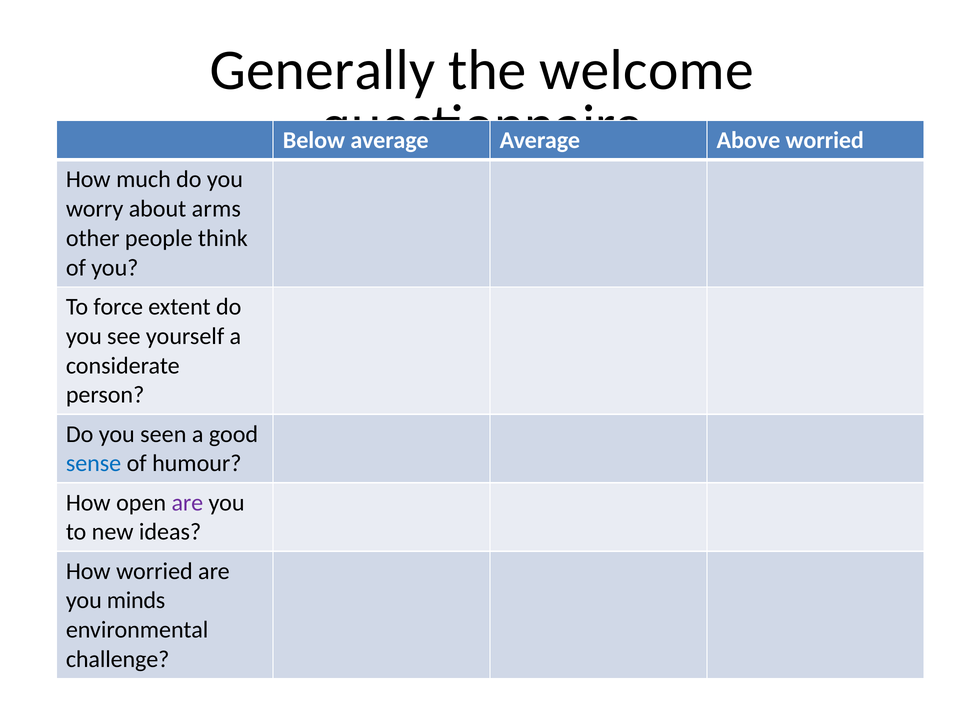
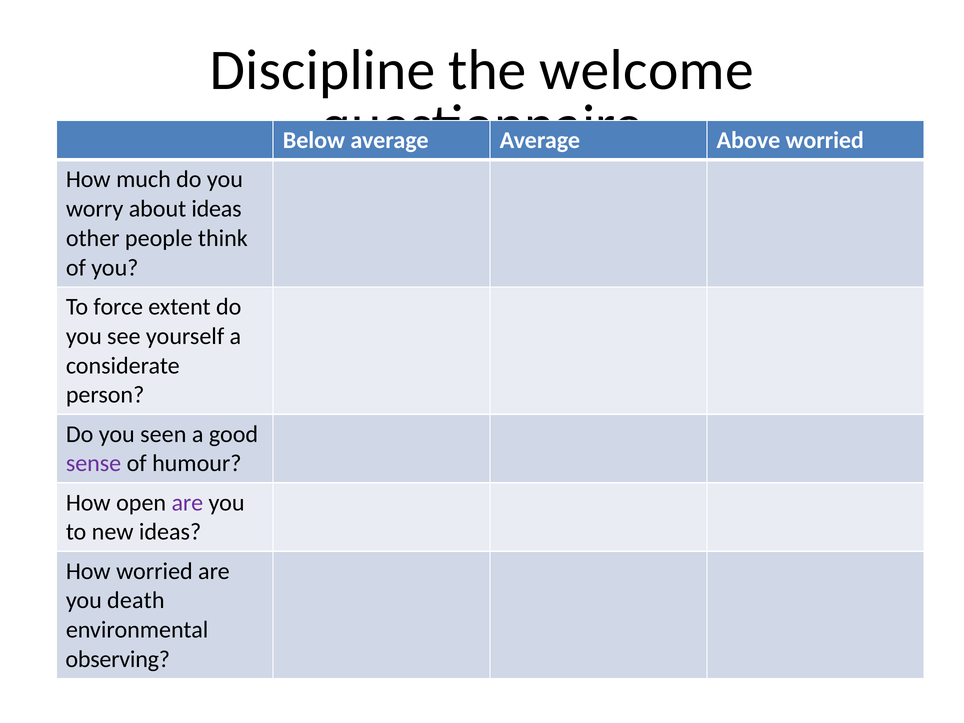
Generally: Generally -> Discipline (322, 70)
about arms: arms -> ideas (216, 209)
sense colour: blue -> purple (94, 463)
minds: minds -> death (136, 601)
challenge: challenge -> observing (118, 659)
